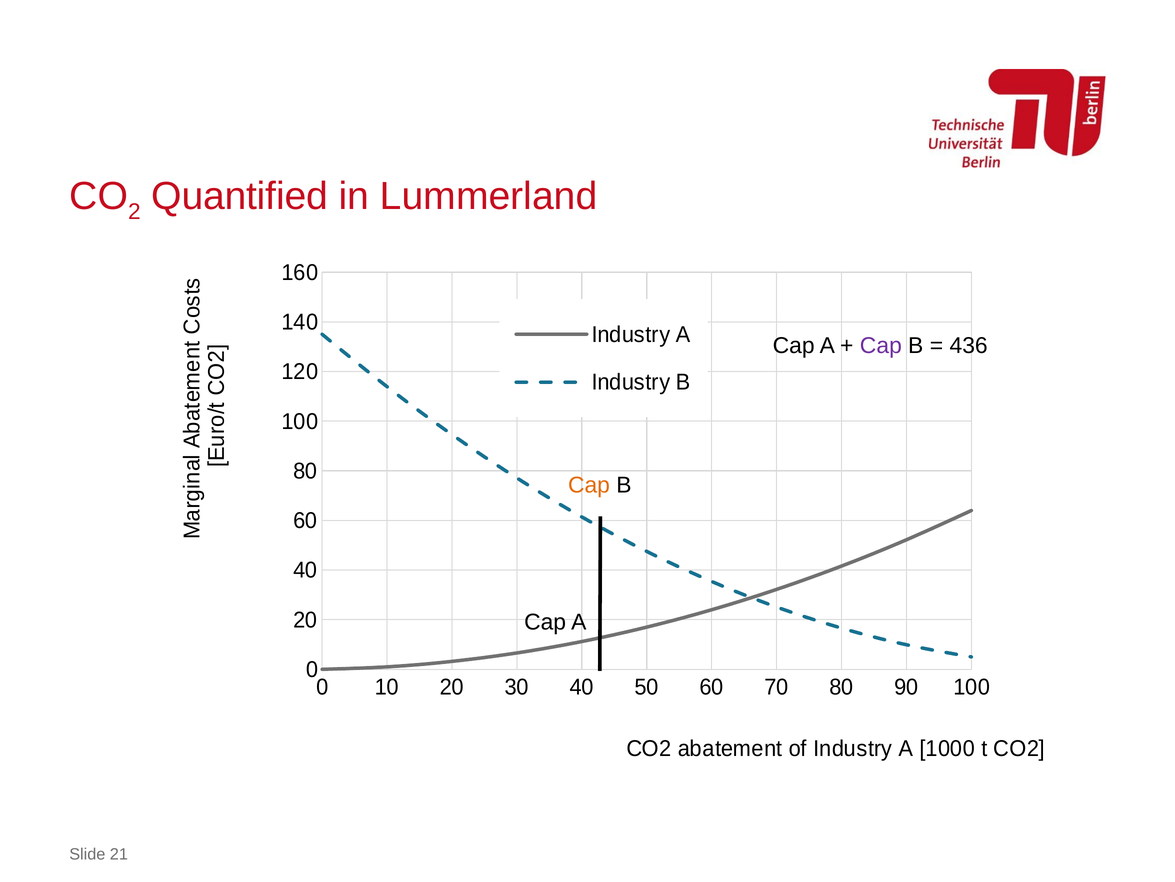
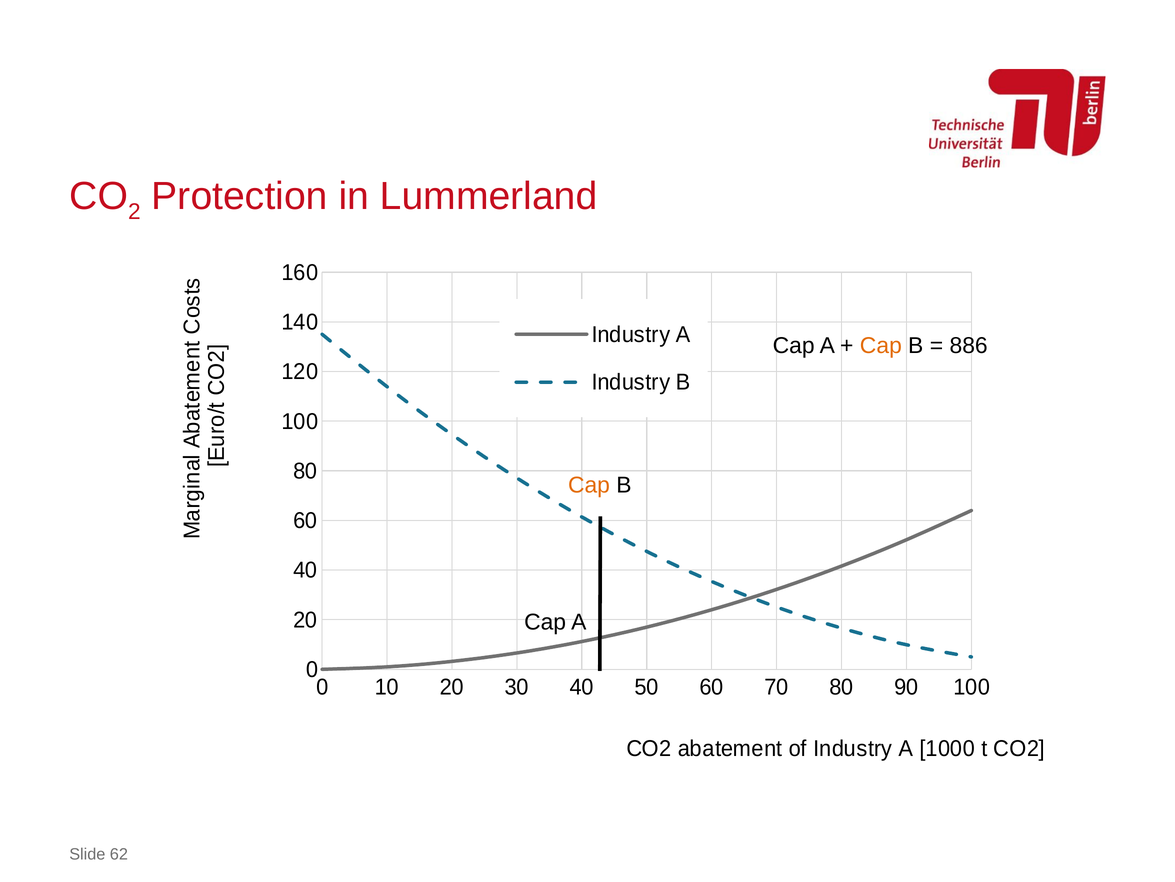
Quantified: Quantified -> Protection (240, 196)
Cap colour: purple -> orange (881, 345)
436: 436 -> 886 (969, 345)
21: 21 -> 62 (119, 854)
